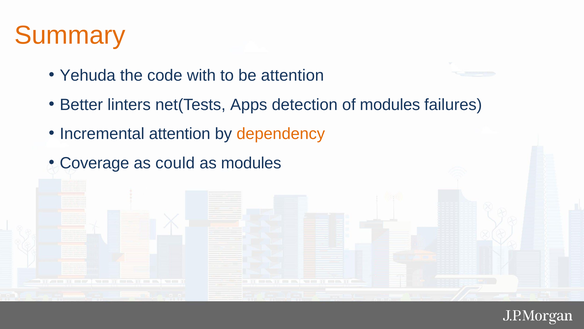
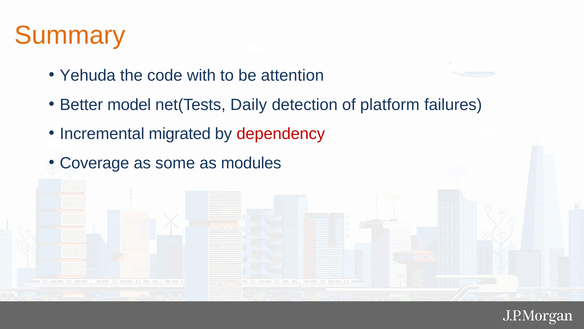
linters: linters -> model (129, 105)
Apps: Apps -> Daily (249, 105)
of modules: modules -> platform (390, 105)
Incremental attention: attention -> migrated (180, 134)
dependency colour: orange -> red (281, 134)
could: could -> some (175, 163)
